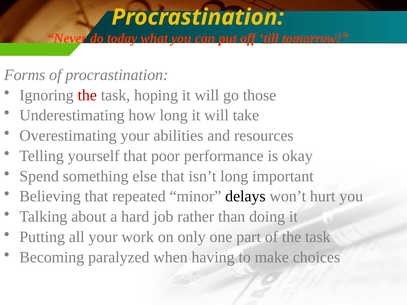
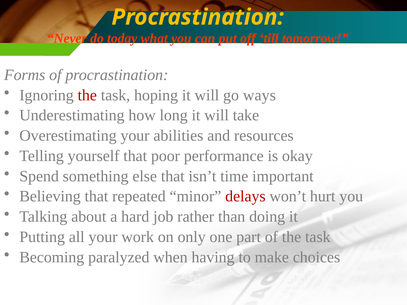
those: those -> ways (259, 95)
isn’t long: long -> time (234, 176)
delays colour: black -> red (245, 197)
